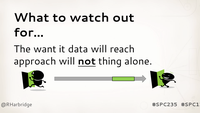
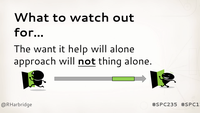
data: data -> help (78, 49)
will reach: reach -> alone (122, 49)
